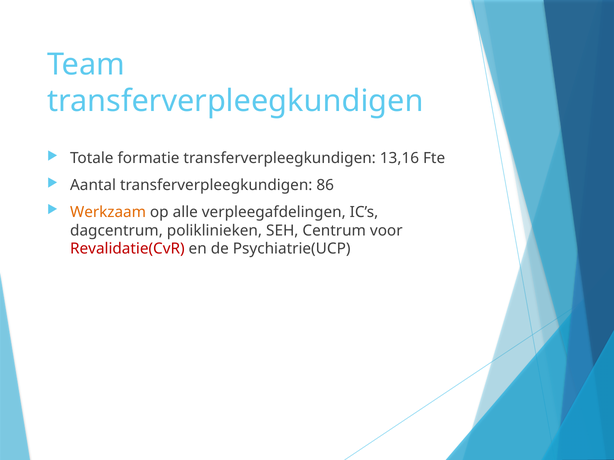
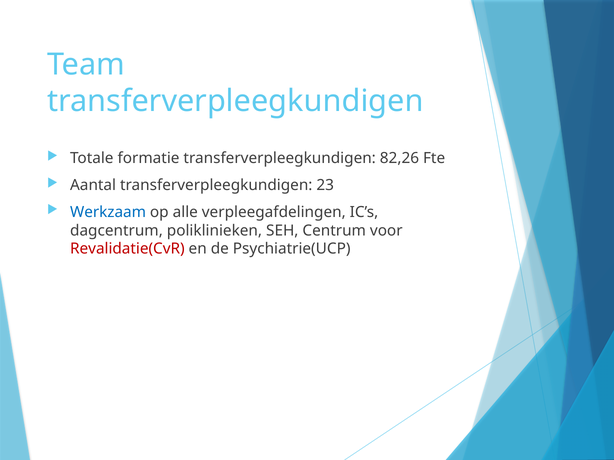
13,16: 13,16 -> 82,26 (399, 158)
86: 86 -> 23 (325, 185)
Werkzaam colour: orange -> blue (108, 212)
